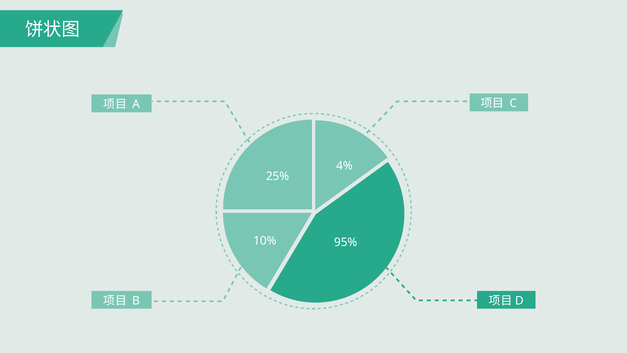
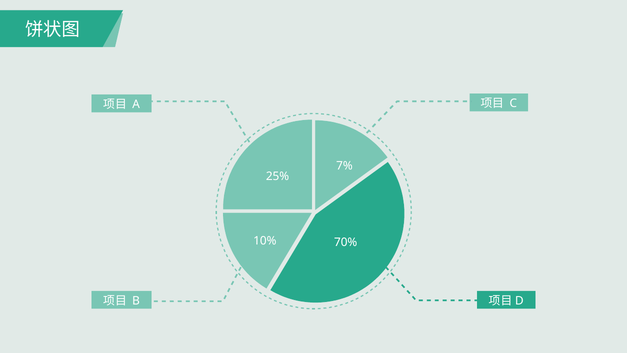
4%: 4% -> 7% (344, 166)
95%: 95% -> 70% (346, 242)
